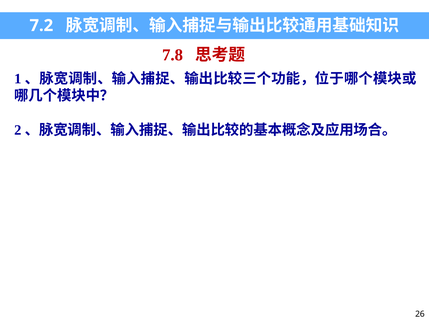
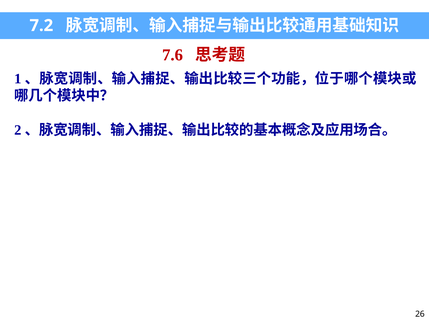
7.8: 7.8 -> 7.6 (173, 55)
